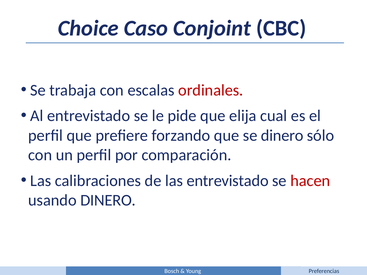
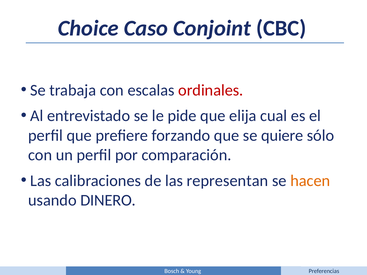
se dinero: dinero -> quiere (282, 136)
las entrevistado: entrevistado -> representan (228, 181)
hacen colour: red -> orange (310, 181)
